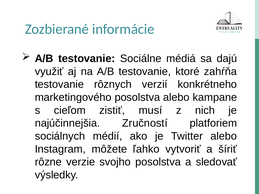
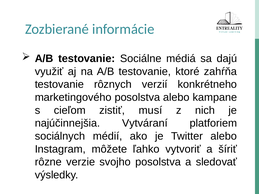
Zručností: Zručností -> Vytváraní (145, 123)
